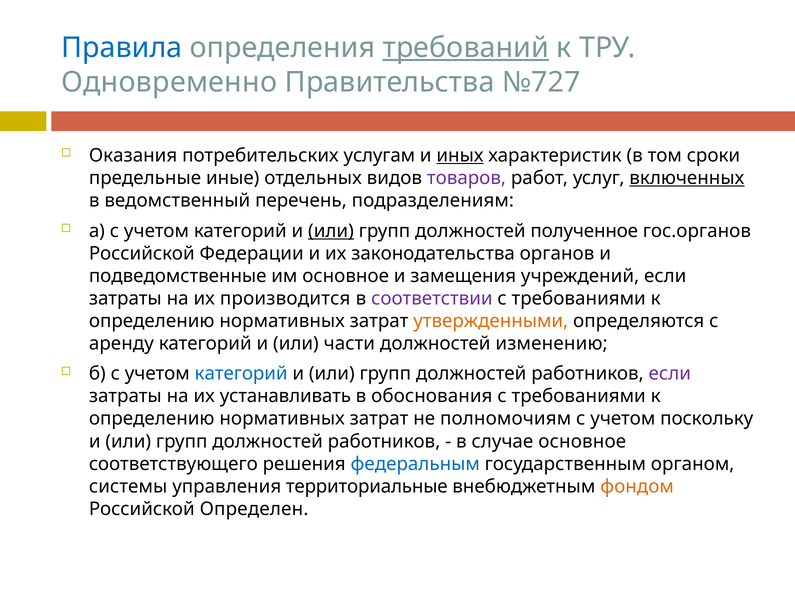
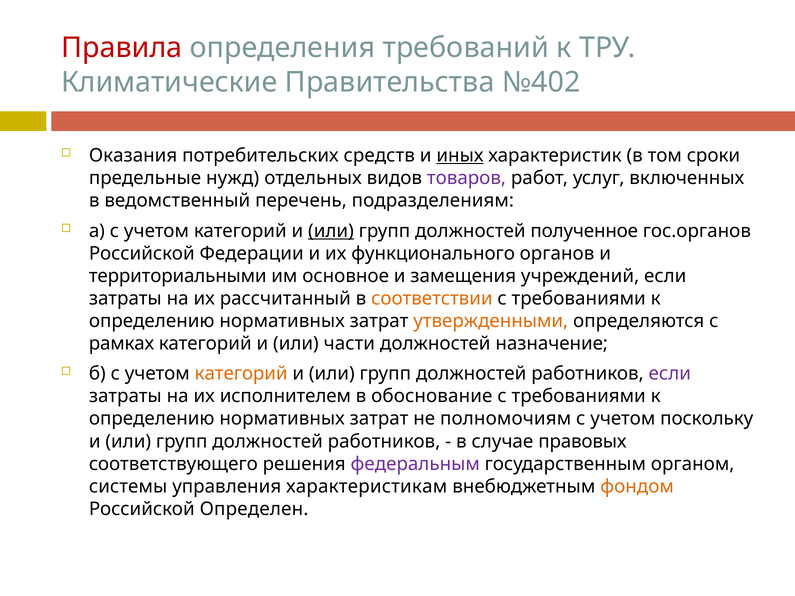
Правила colour: blue -> red (122, 48)
требований underline: present -> none (466, 48)
Одновременно: Одновременно -> Климатические (169, 82)
№727: №727 -> №402 (541, 82)
услугам: услугам -> средств (379, 156)
иные: иные -> нужд (233, 178)
включенных underline: present -> none (687, 178)
законодательства: законодательства -> функционального (433, 253)
подведомственные: подведомственные -> территориальными (178, 276)
производится: производится -> рассчитанный (285, 299)
соответствии colour: purple -> orange (432, 299)
аренду: аренду -> рамках (121, 344)
изменению: изменению -> назначение (552, 344)
категорий colour: blue -> orange (241, 374)
устанавливать: устанавливать -> исполнителем (285, 396)
обоснования: обоснования -> обоснование (432, 396)
случае основное: основное -> правовых (582, 442)
федеральным colour: blue -> purple (415, 464)
территориальные: территориальные -> характеристикам (367, 487)
